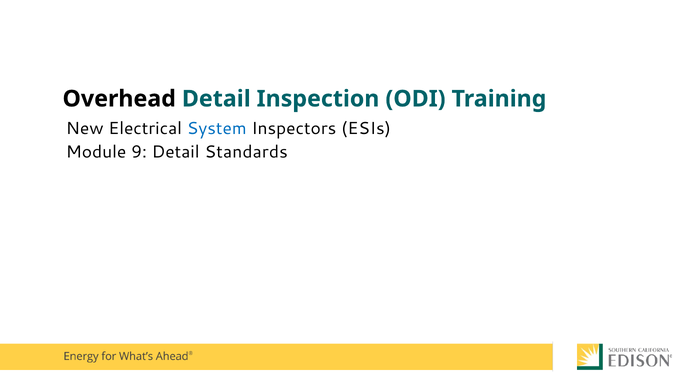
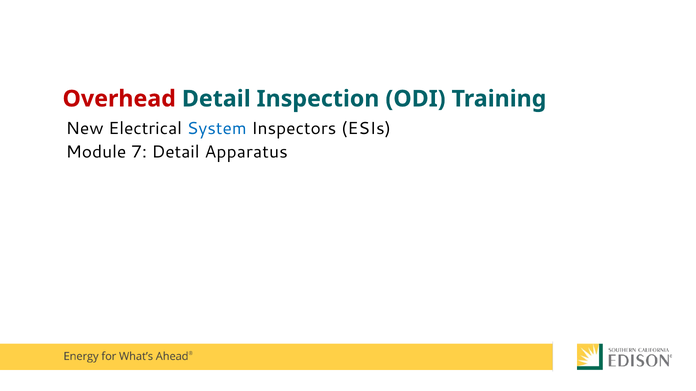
Overhead colour: black -> red (119, 99)
9: 9 -> 7 (139, 152)
Standards: Standards -> Apparatus (246, 152)
